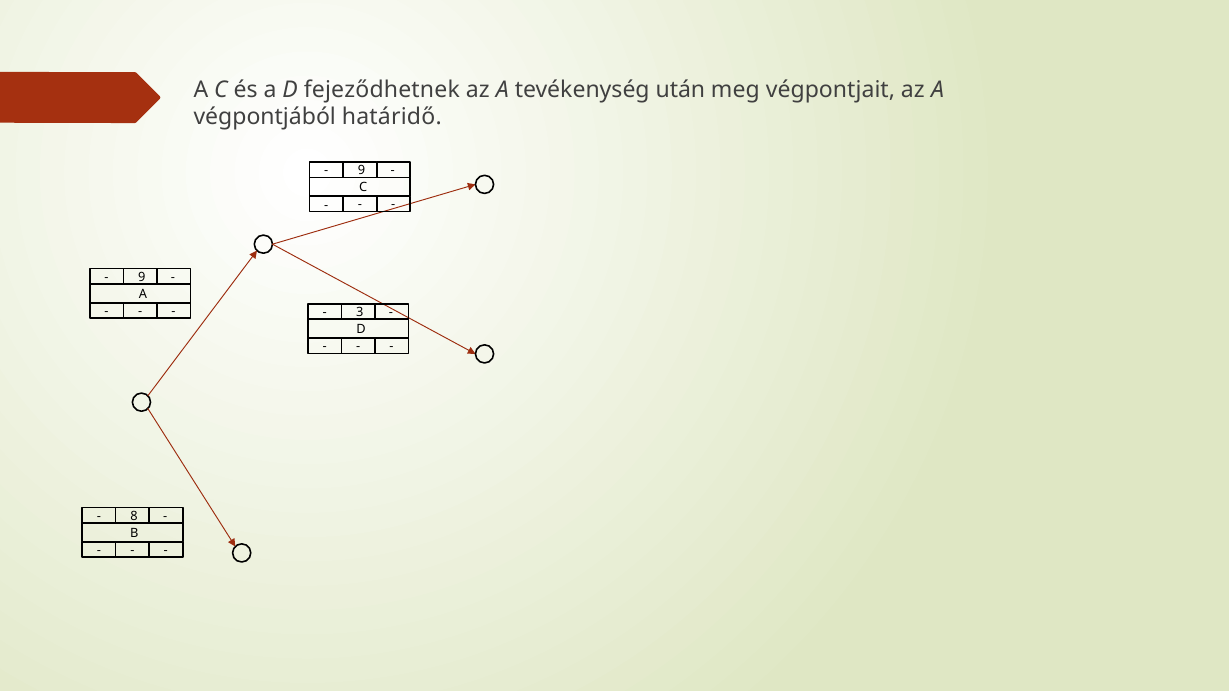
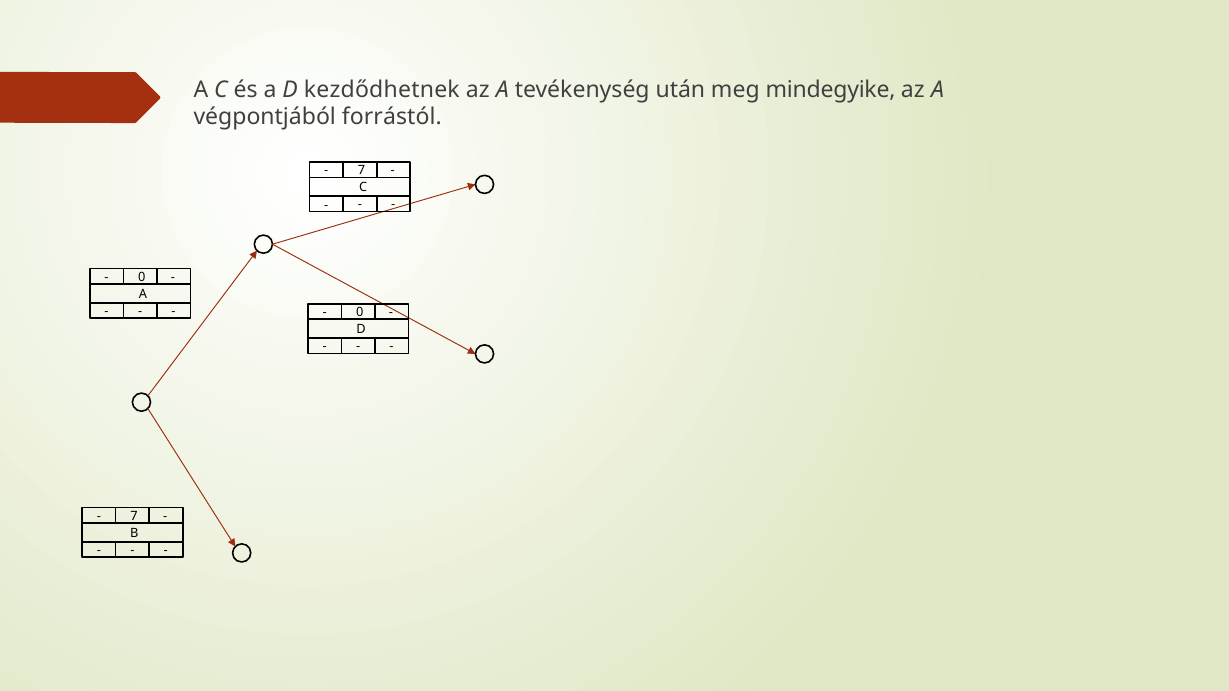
fejeződhetnek: fejeződhetnek -> kezdődhetnek (382, 90)
végpontjait: végpontjait -> mindegyike (831, 90)
határidő: határidő -> forrástól (392, 117)
9: 9 -> 7 (362, 170)
9: 9 -> 0 (142, 277)
3: 3 -> 0 (360, 312)
8: 8 -> 7 (134, 516)
